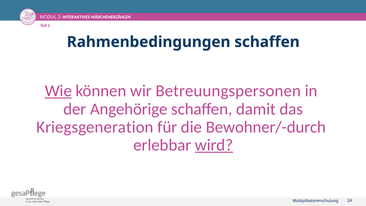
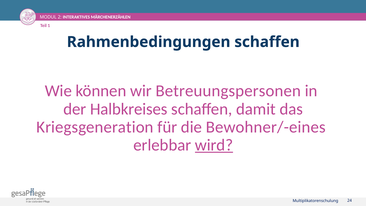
Wie underline: present -> none (58, 91)
Angehörige: Angehörige -> Halbkreises (129, 109)
Bewohner/-durch: Bewohner/-durch -> Bewohner/-eines (266, 127)
